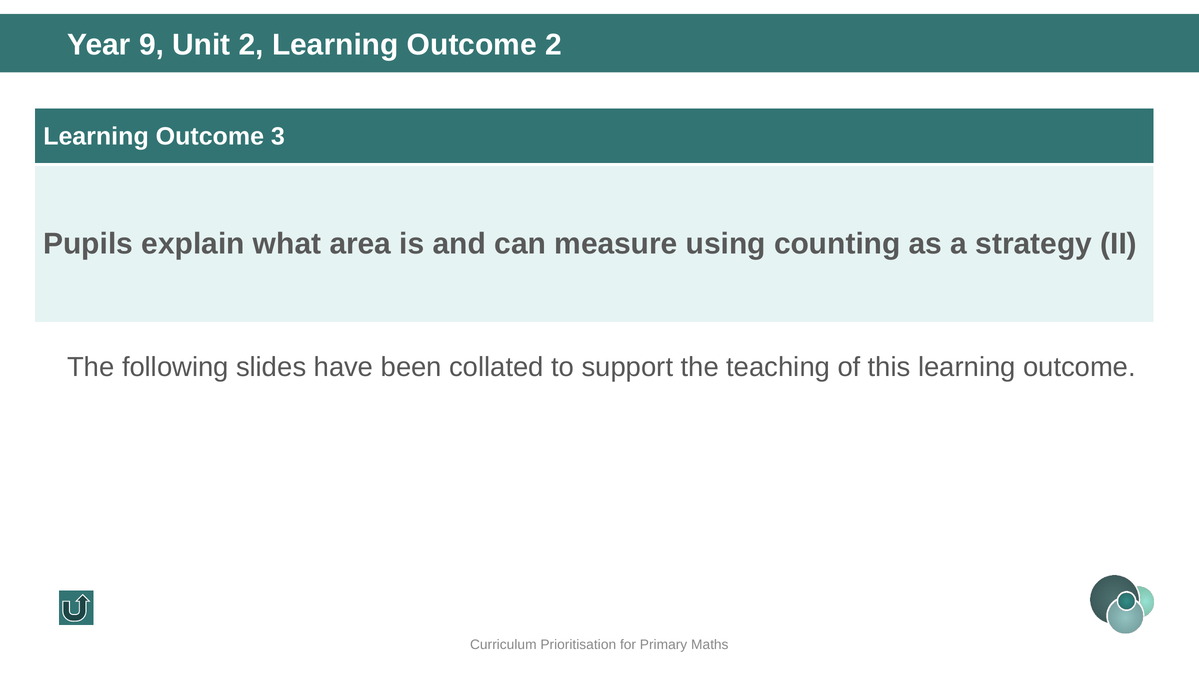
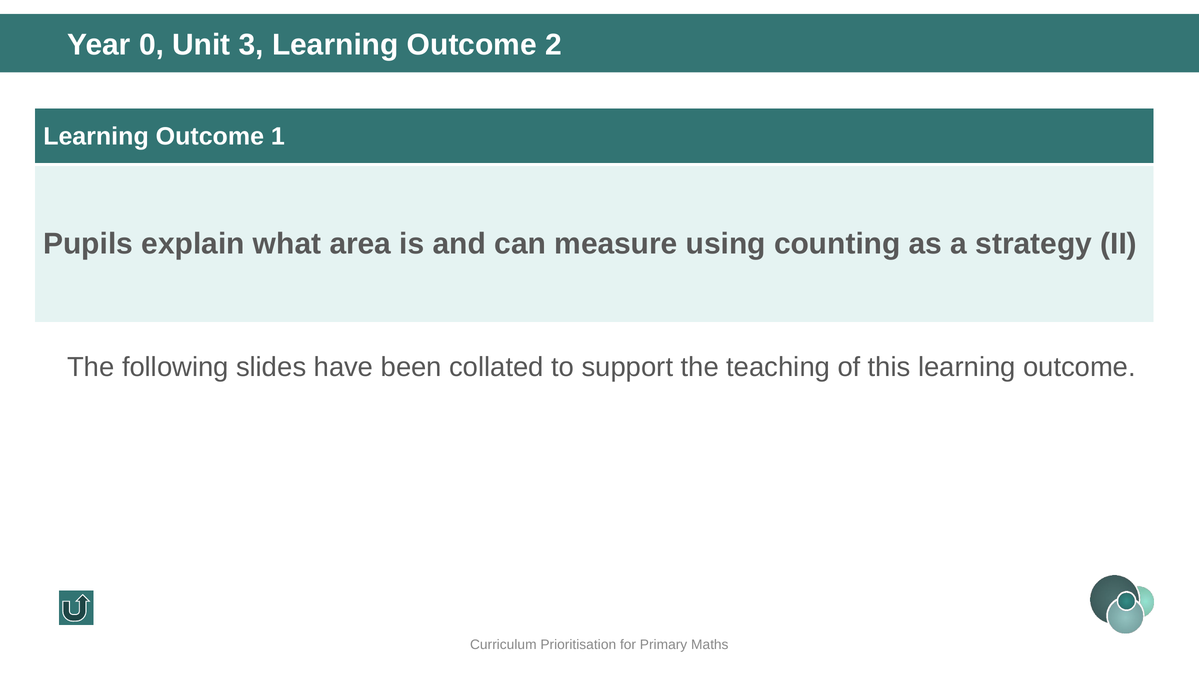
9: 9 -> 0 (151, 45)
Unit 2: 2 -> 3 (251, 45)
3: 3 -> 1 (278, 137)
